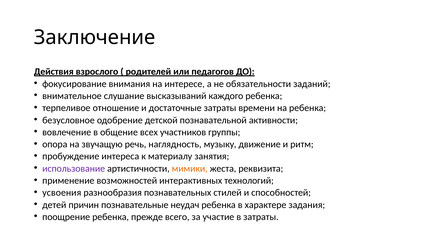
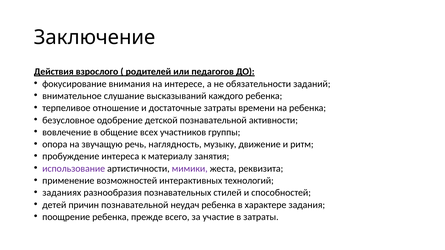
мимики colour: orange -> purple (190, 169)
усвоения: усвоения -> заданиях (62, 193)
причин познавательные: познавательные -> познавательной (135, 205)
